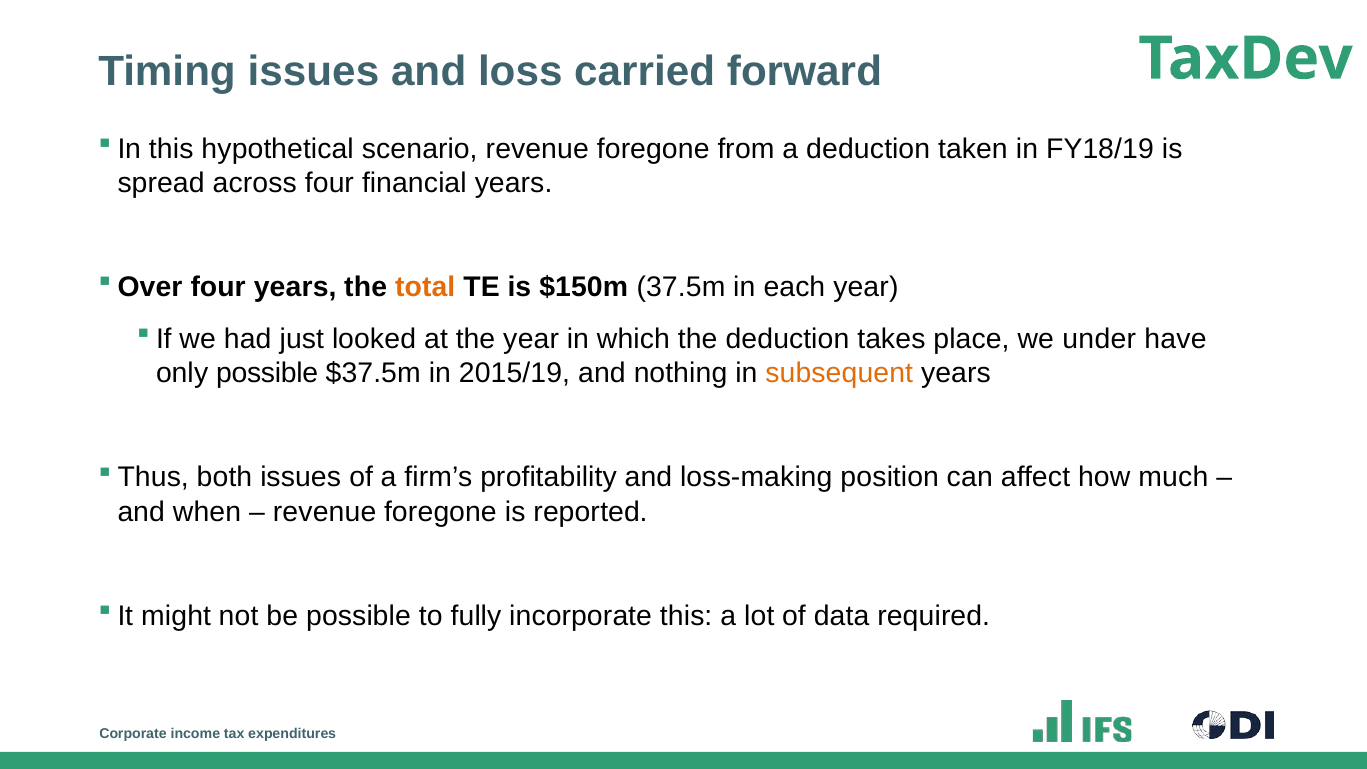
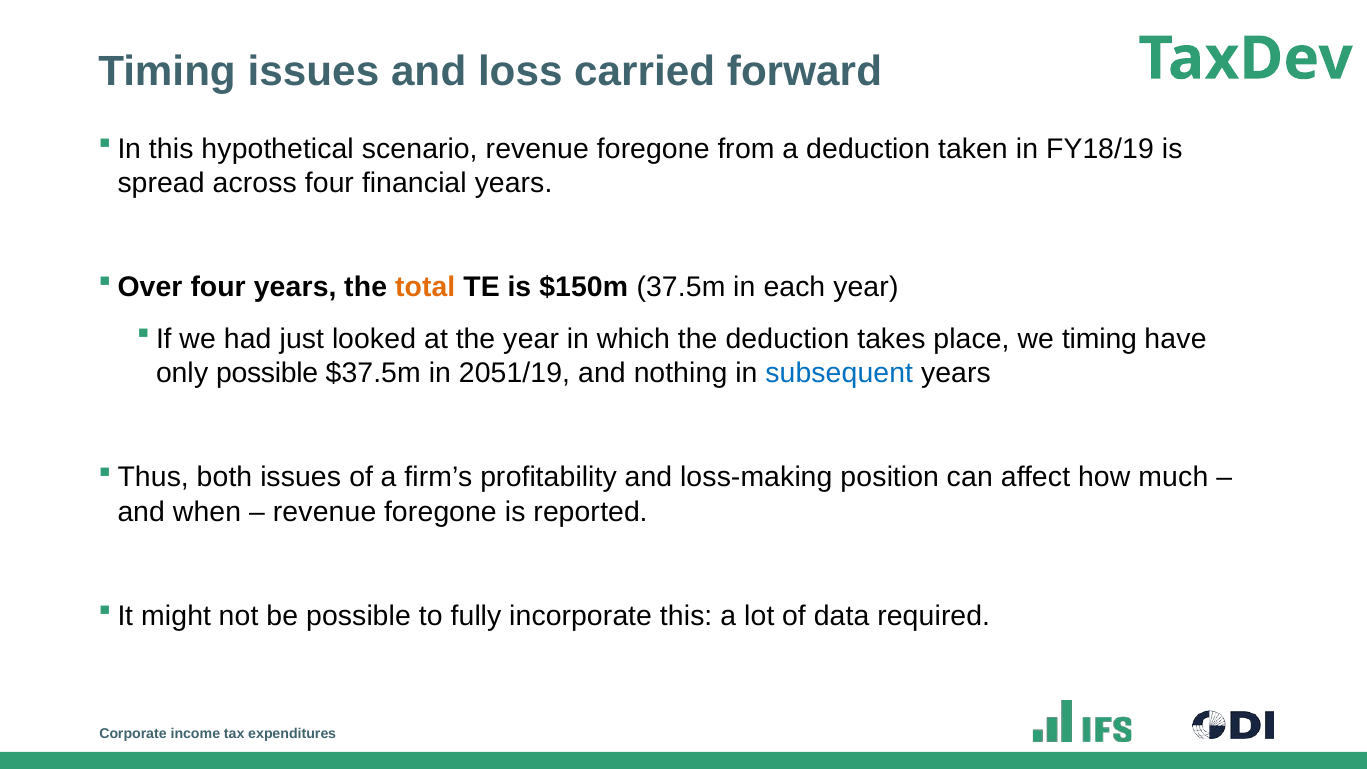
we under: under -> timing (1099, 339)
2015/19: 2015/19 -> 2051/19 (515, 373)
subsequent colour: orange -> blue (839, 373)
